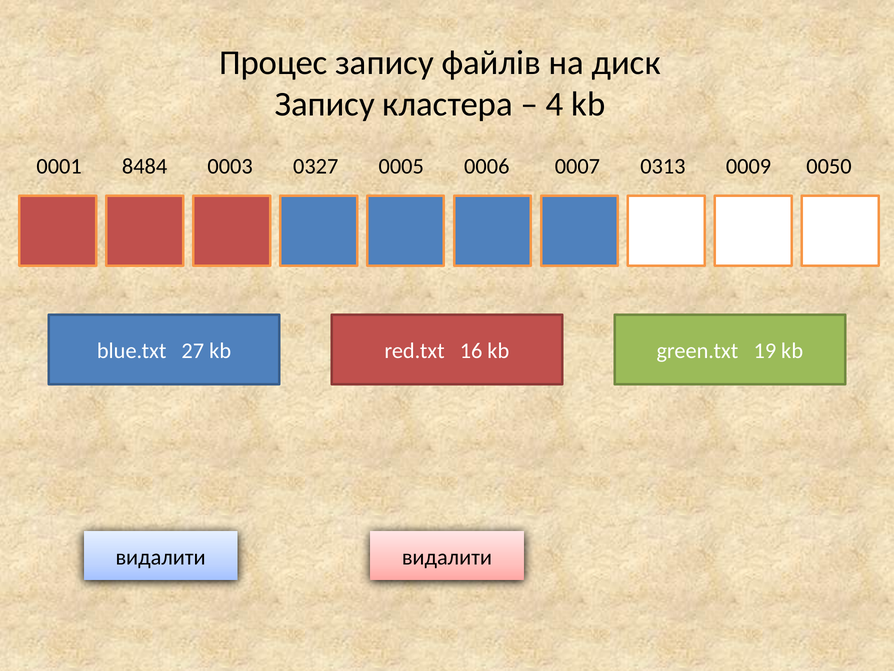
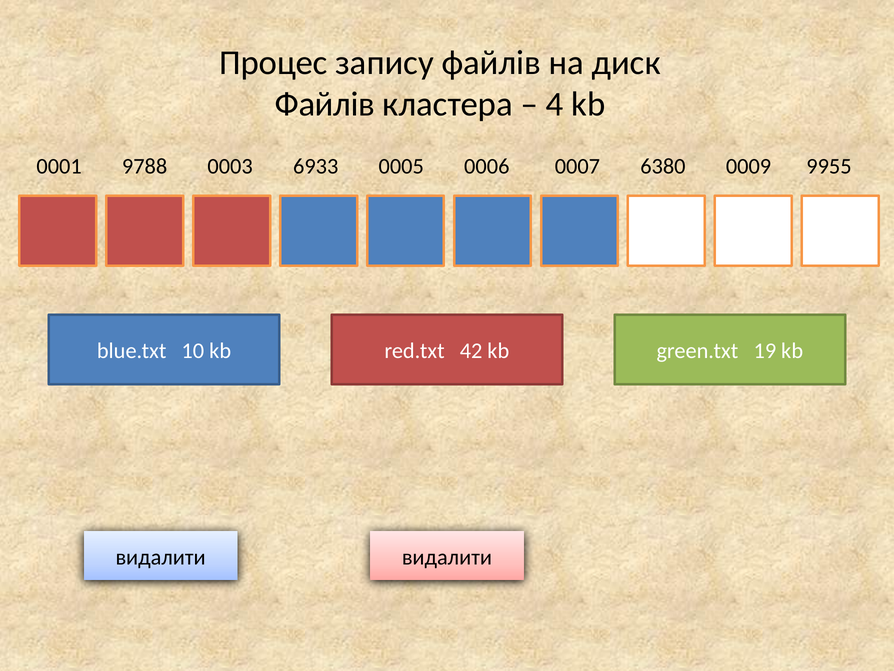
Запису: Запису -> Файлів (325, 104)
8484: 8484 -> 9788 (145, 166)
0327: 0327 -> 6933 (316, 166)
0313: 0313 -> 6380 (663, 166)
0050: 0050 -> 9955 (829, 166)
27: 27 -> 10 (193, 351)
16: 16 -> 42 (471, 351)
